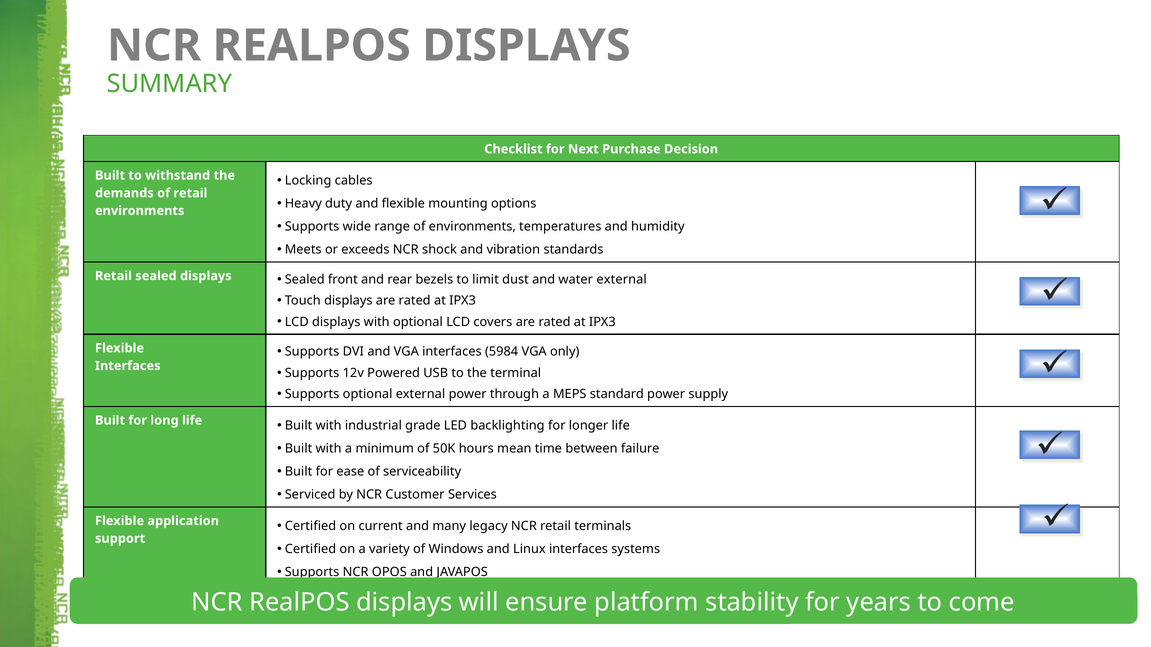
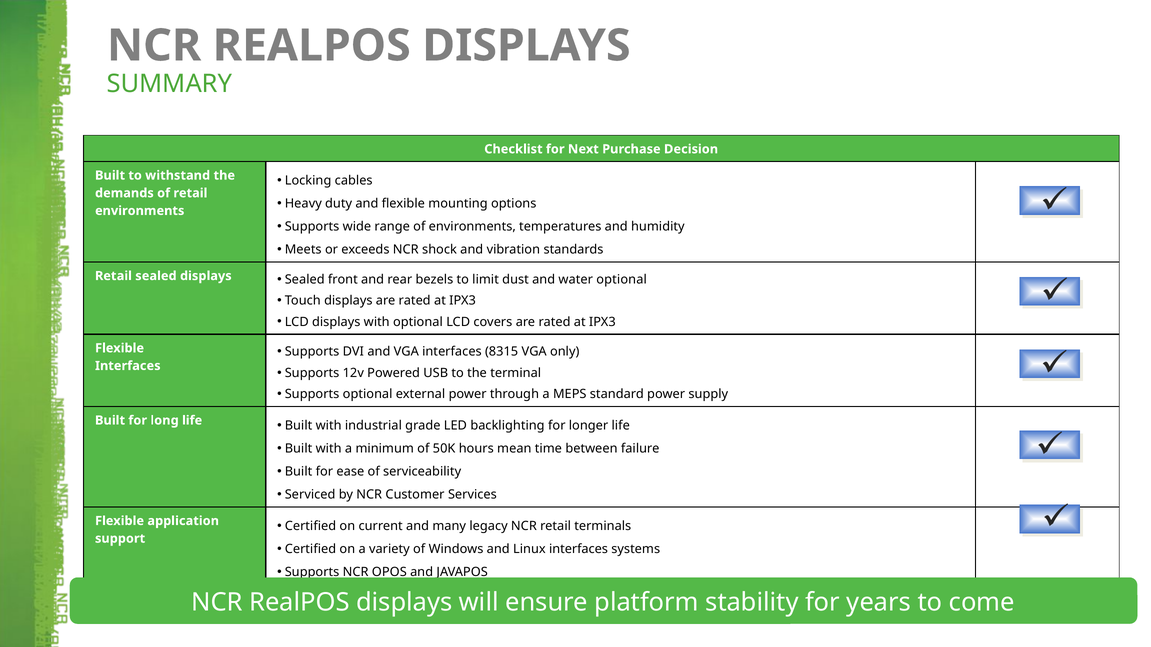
water external: external -> optional (622, 280)
5984: 5984 -> 8315 (502, 352)
